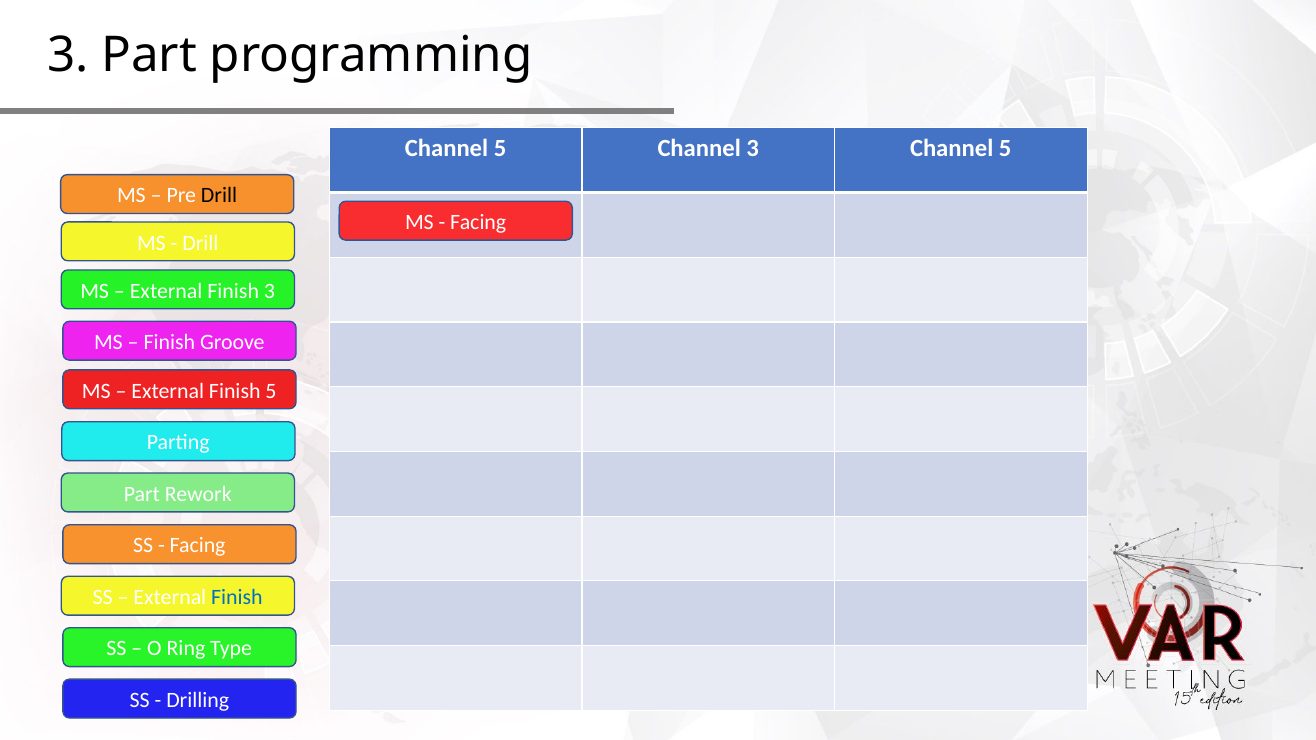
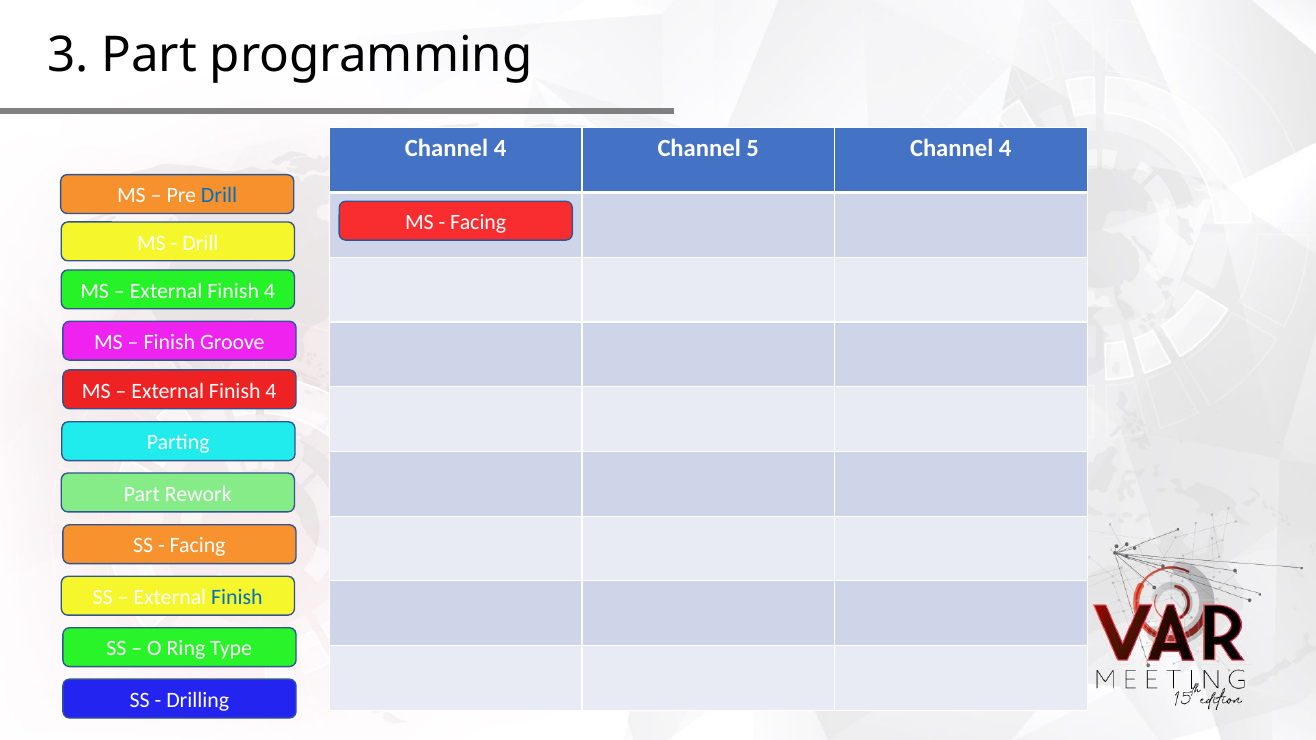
5: 5 -> 4 (500, 148)
Channel 3: 3 -> 5 (753, 148)
5: 5 -> 4 (1005, 148)
Drill colour: black -> blue (219, 196)
3: 3 -> 4 (269, 291)
5: 5 -> 4 (271, 391)
